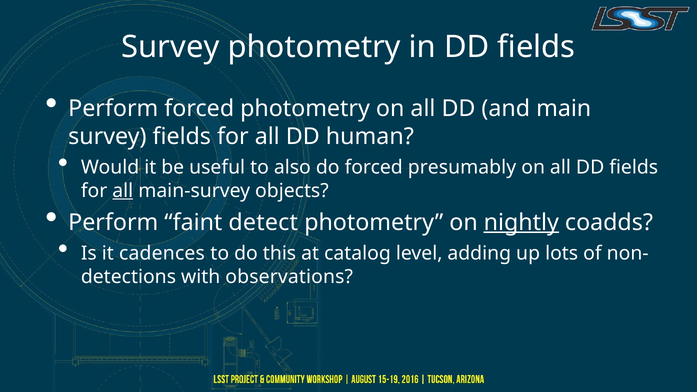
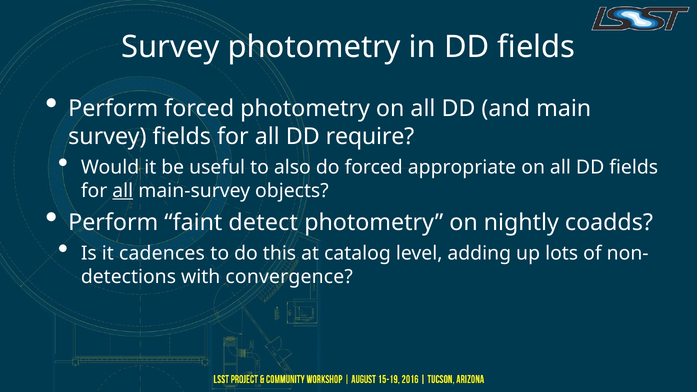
human: human -> require (370, 136)
presumably: presumably -> appropriate (462, 167)
nightly underline: present -> none (521, 222)
observations: observations -> convergence (289, 277)
